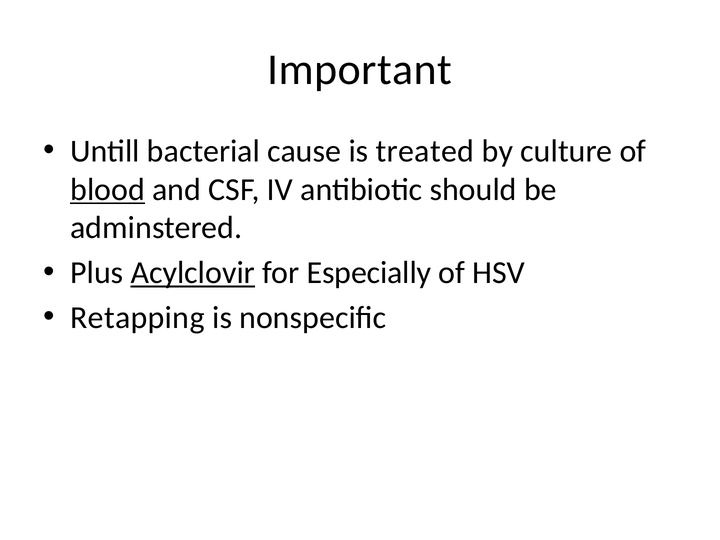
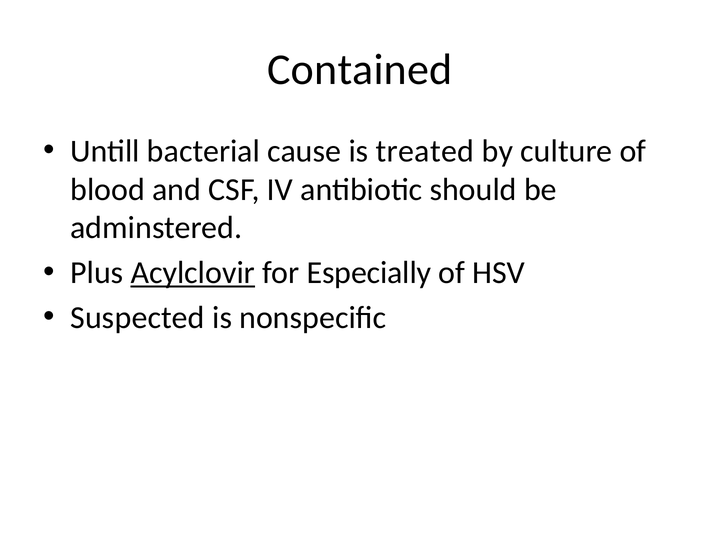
Important: Important -> Contained (360, 70)
blood underline: present -> none (108, 189)
Retapping: Retapping -> Suspected (138, 317)
